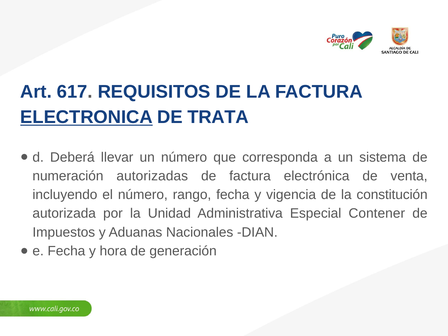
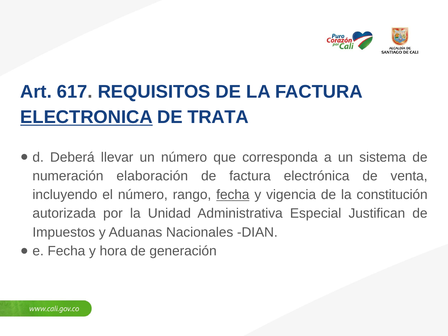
autorizadas: autorizadas -> elaboración (152, 176)
fecha underline: none -> present (233, 195)
Contener: Contener -> Justifican (377, 214)
